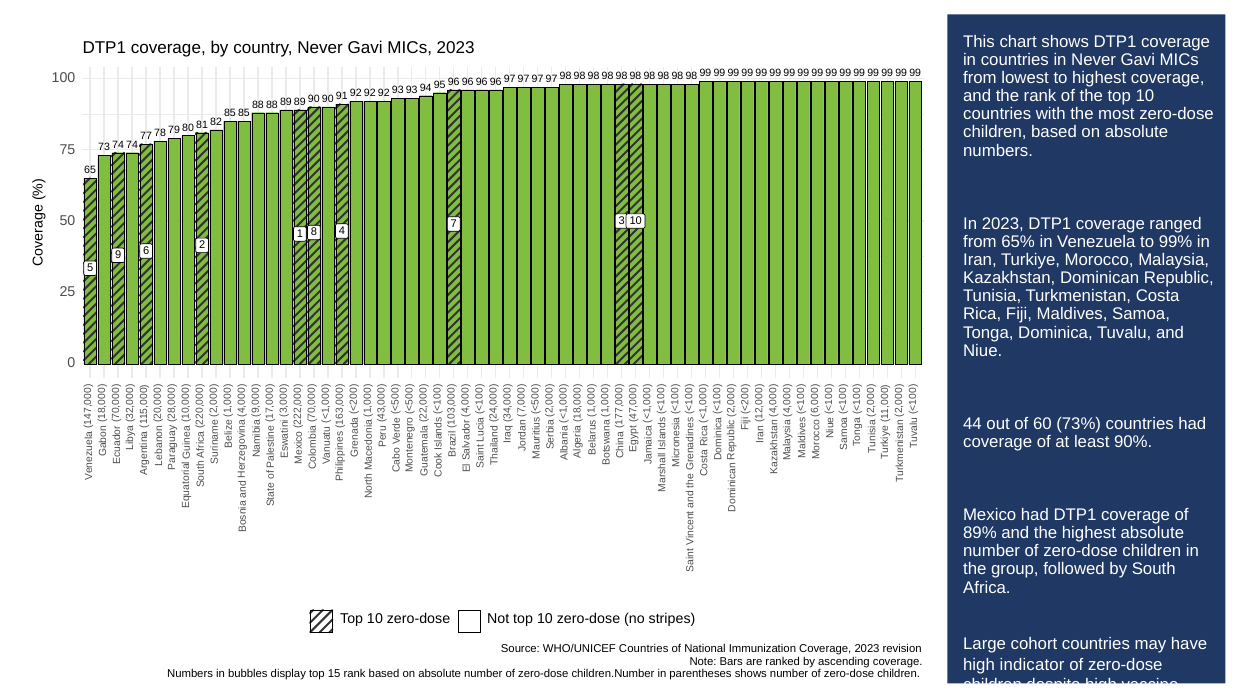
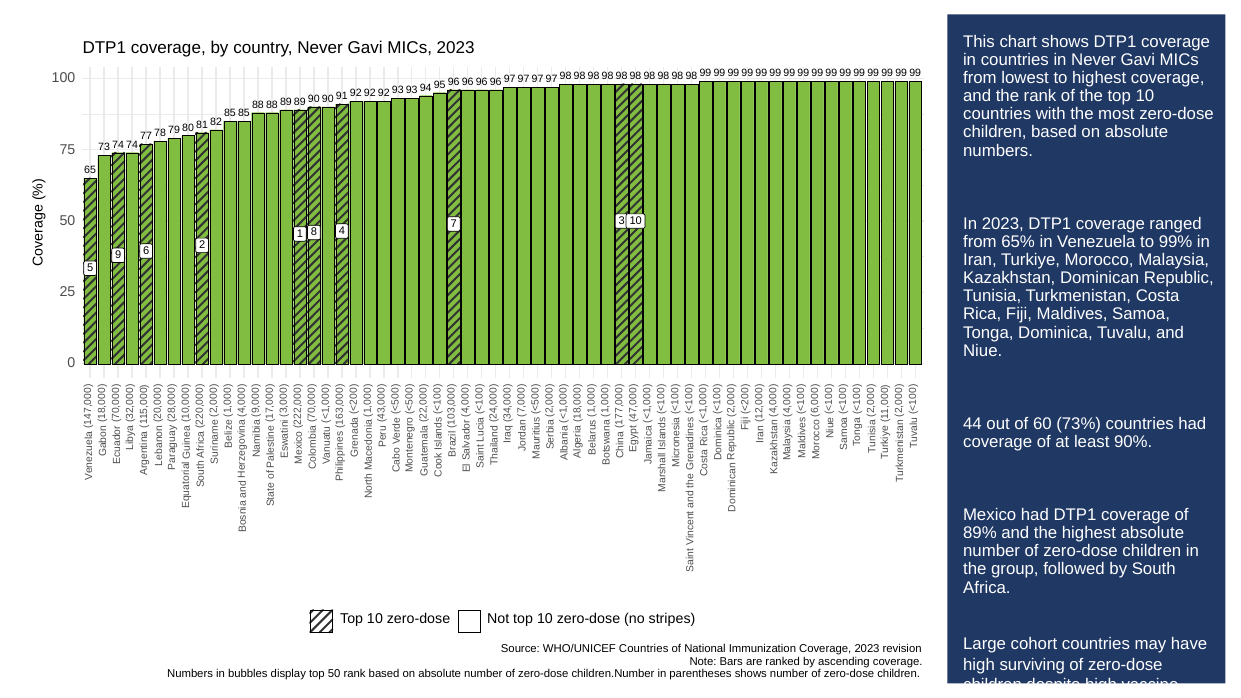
indicator: indicator -> surviving (1032, 665)
top 15: 15 -> 50 (334, 674)
